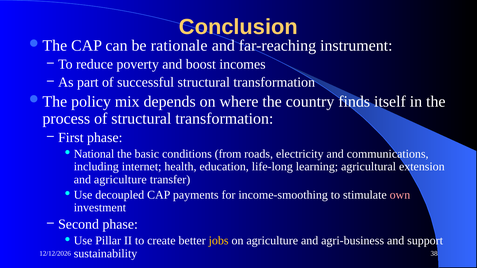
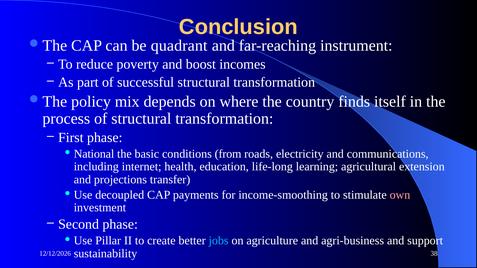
rationale: rationale -> quadrant (179, 46)
and agriculture: agriculture -> projections (120, 180)
jobs colour: yellow -> light blue (219, 241)
